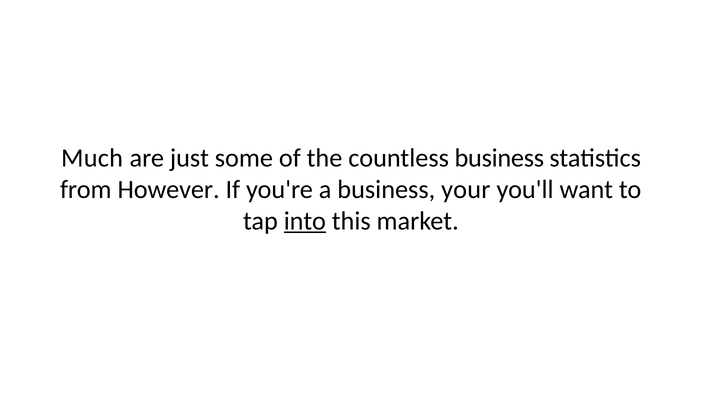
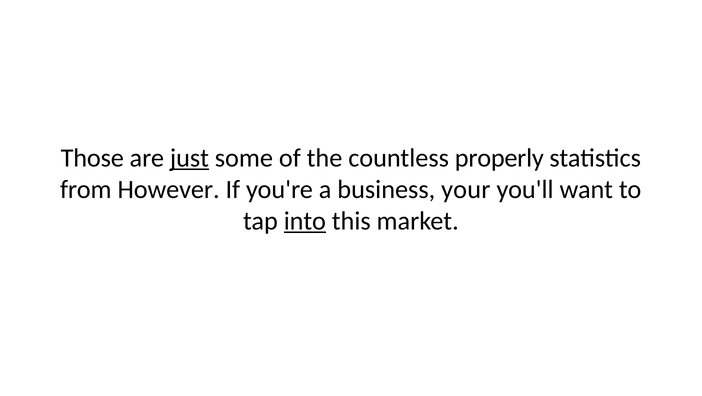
Much: Much -> Those (92, 158)
just underline: none -> present (189, 158)
countless business: business -> properly (499, 158)
